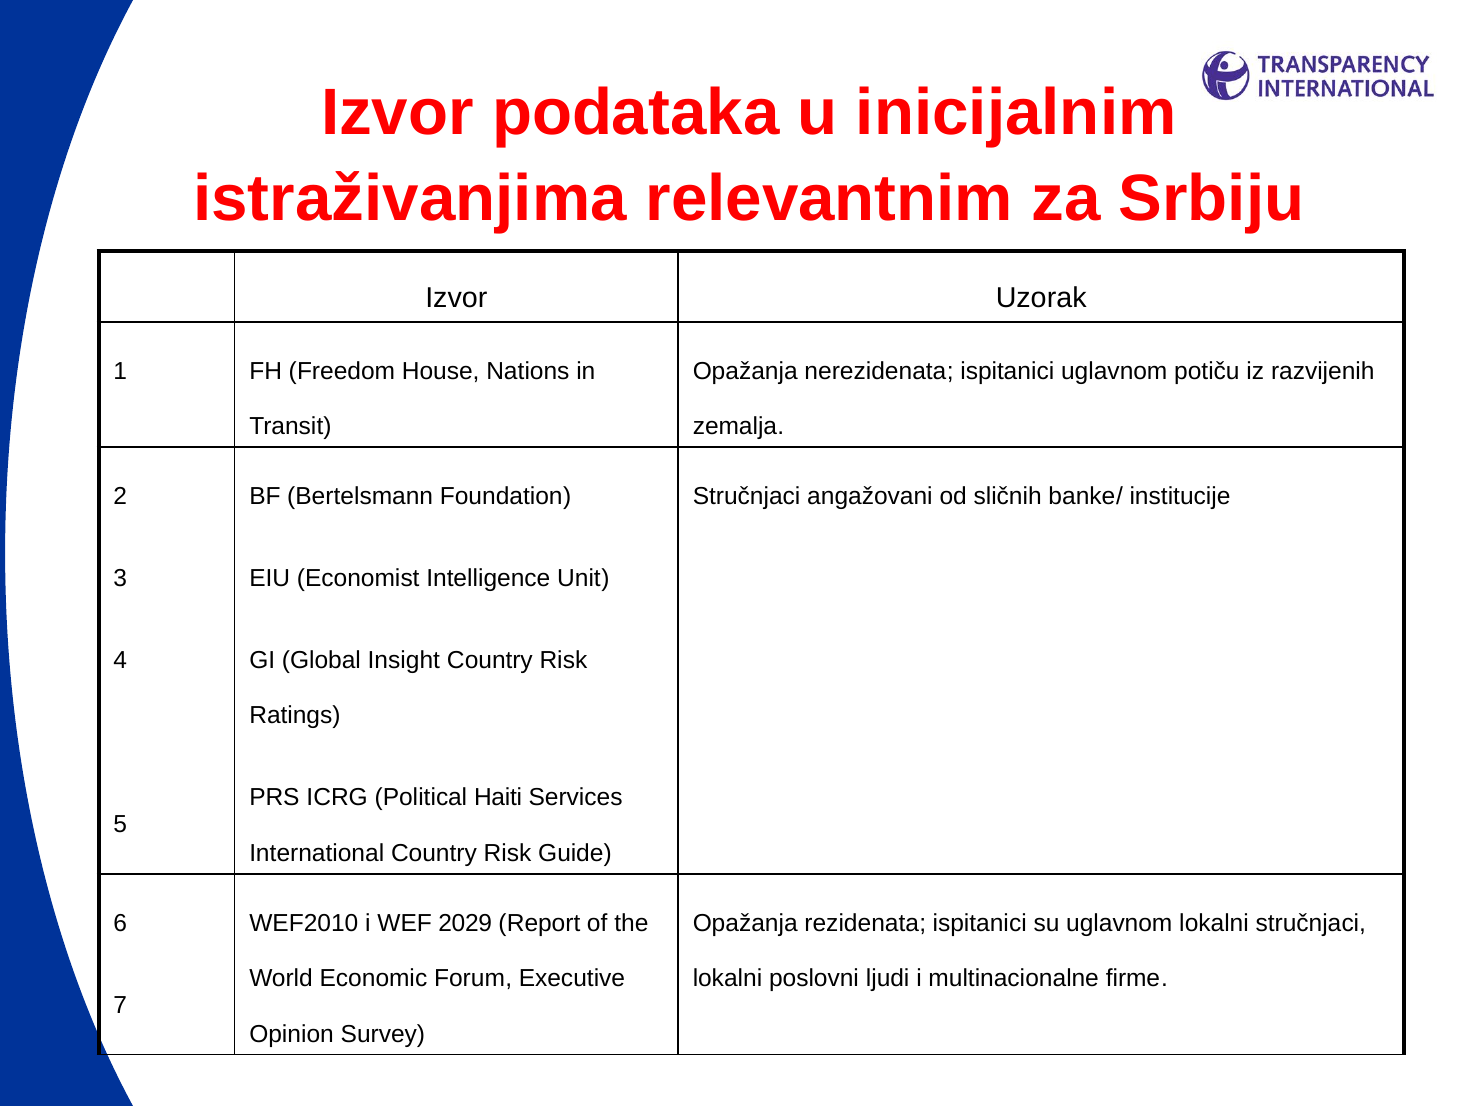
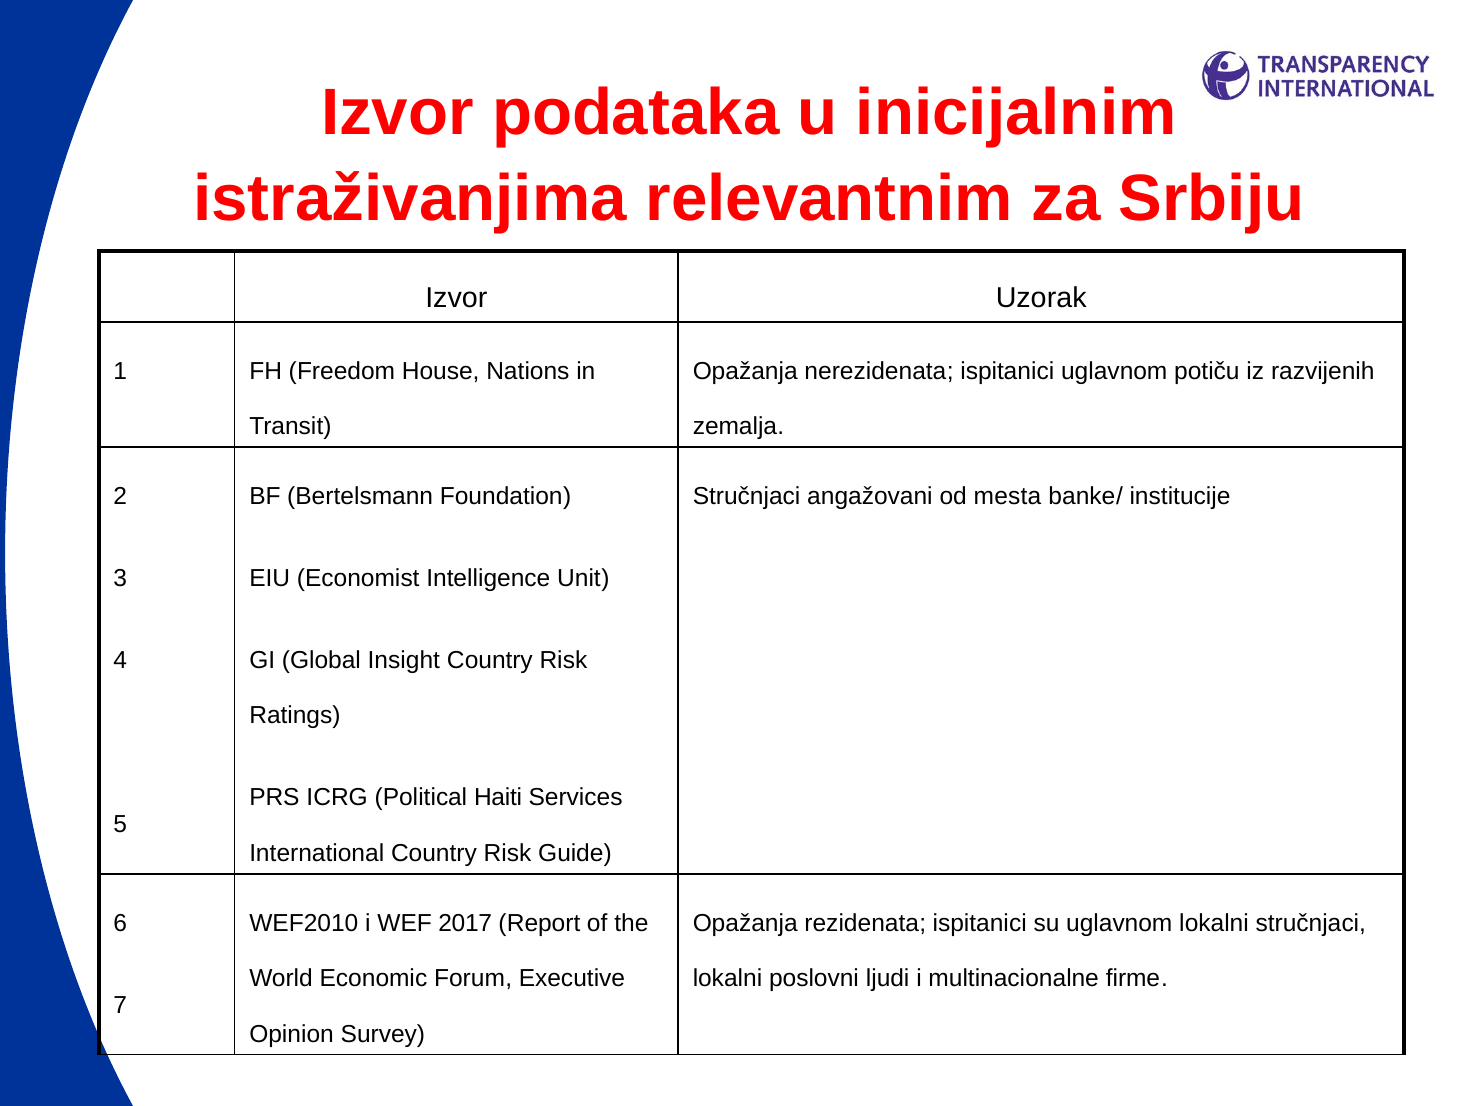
sličnih: sličnih -> mesta (1007, 496)
2029: 2029 -> 2017 (465, 923)
